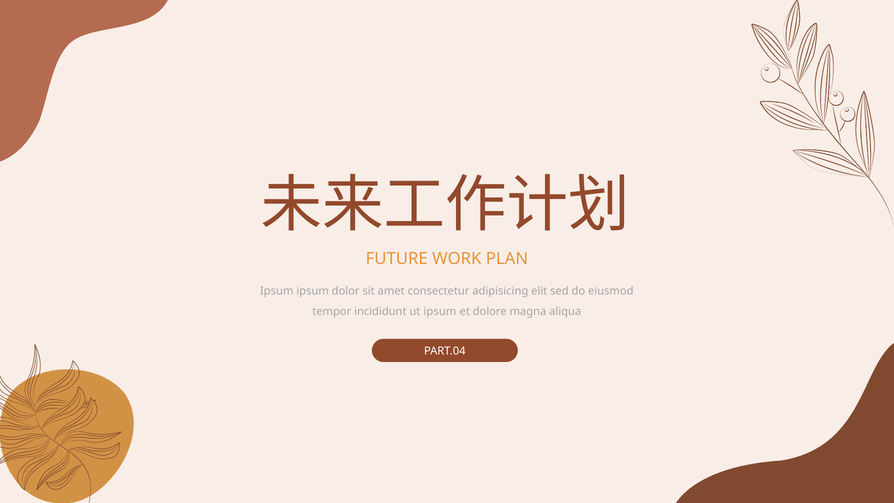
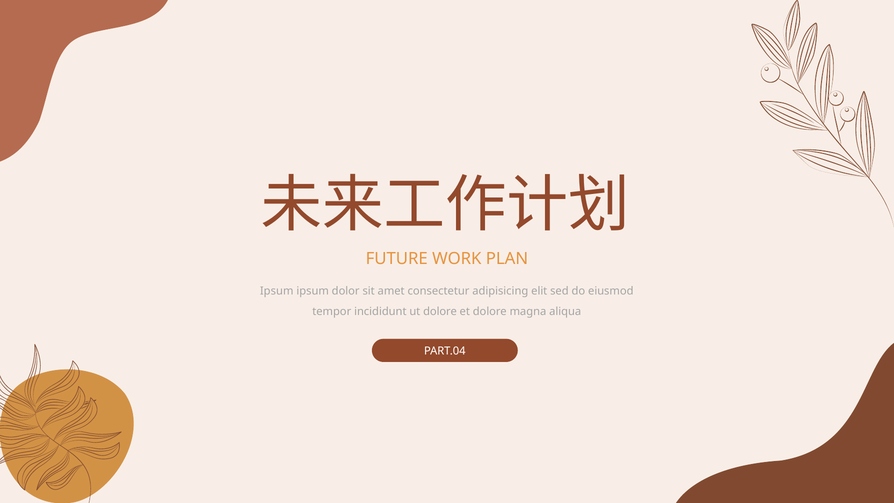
ut ipsum: ipsum -> dolore (440, 311)
